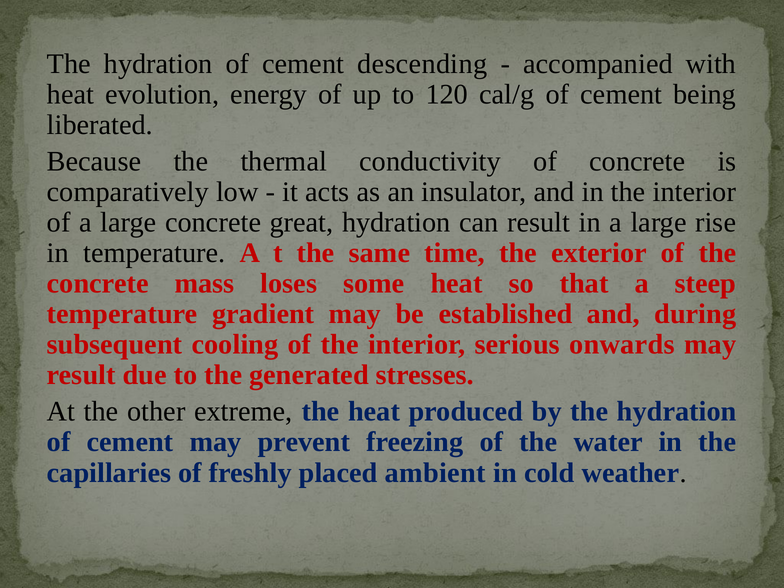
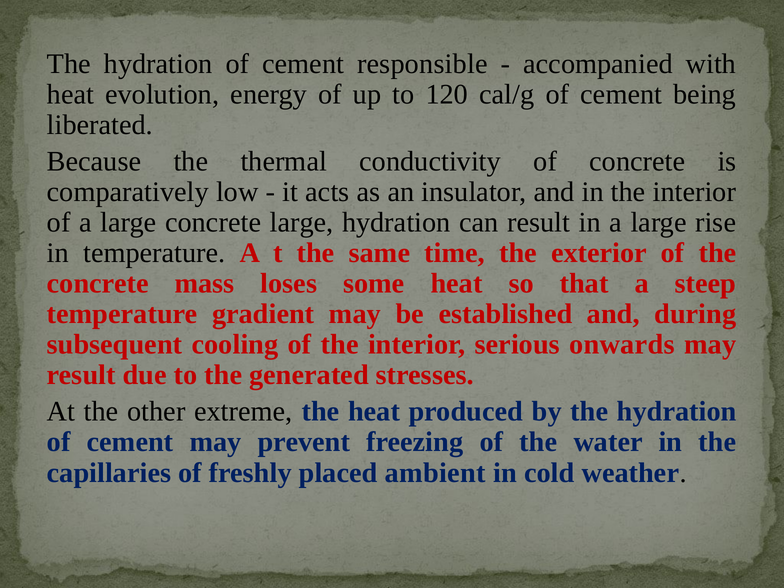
descending: descending -> responsible (422, 64)
concrete great: great -> large (301, 222)
